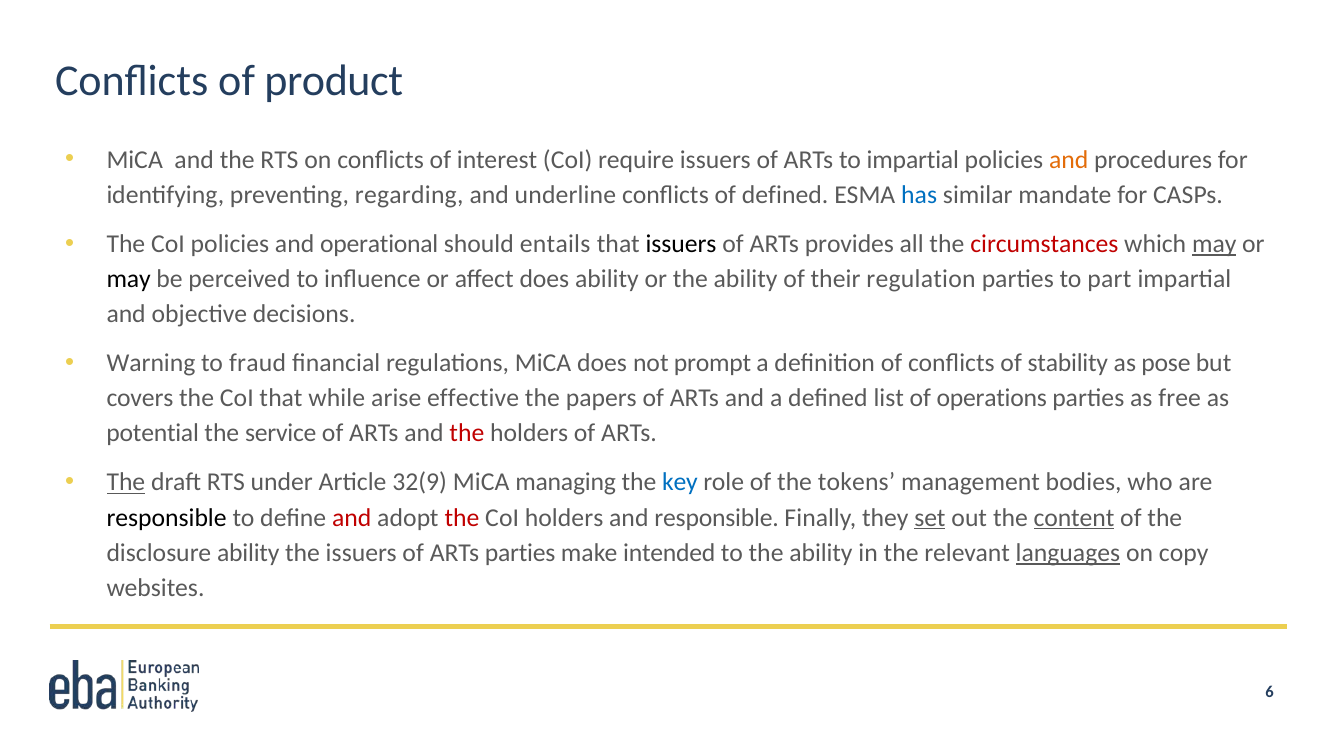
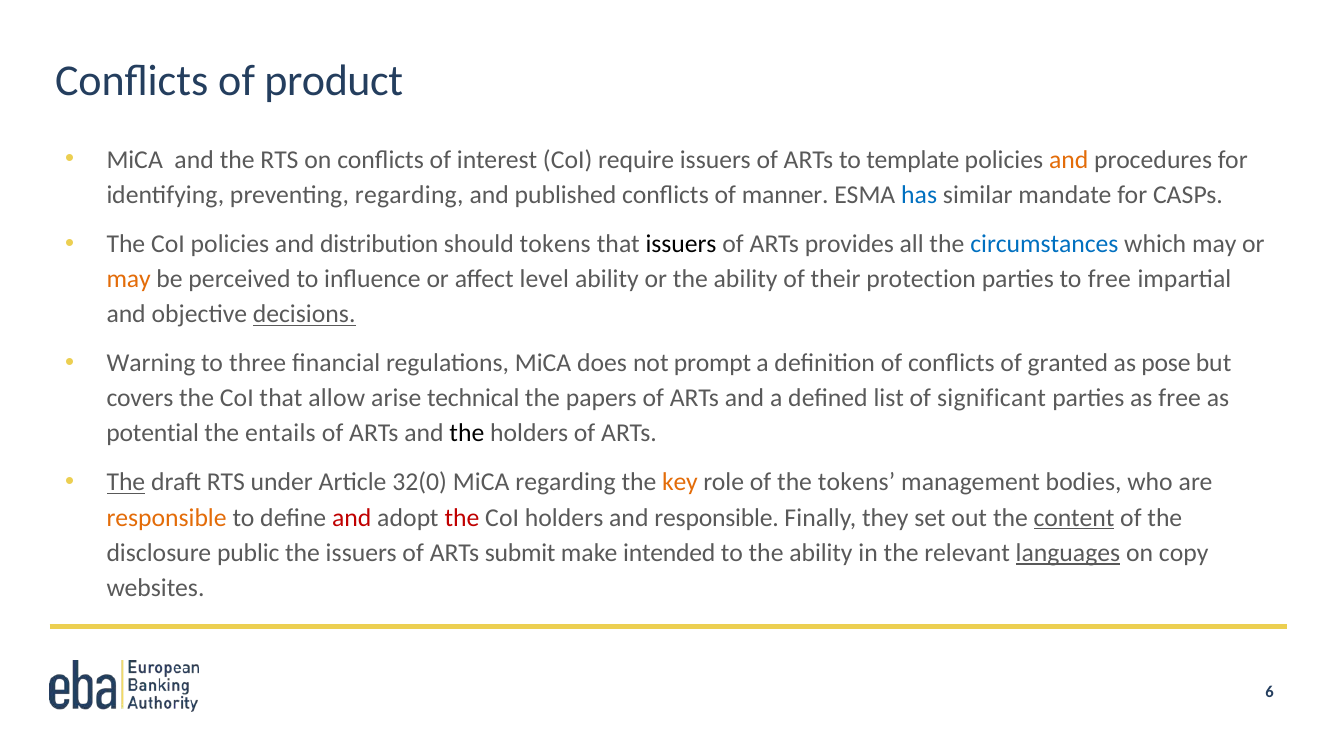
to impartial: impartial -> template (913, 160)
underline: underline -> published (566, 195)
of defined: defined -> manner (785, 195)
operational: operational -> distribution (379, 244)
should entails: entails -> tokens (555, 244)
circumstances colour: red -> blue (1044, 244)
may underline: present -> none (1214, 244)
may colour: black -> orange (129, 279)
affect does: does -> level (544, 279)
regulation: regulation -> protection (921, 279)
to part: part -> free (1109, 279)
decisions underline: none -> present (304, 314)
fraud: fraud -> three (258, 363)
stability: stability -> granted (1068, 363)
while: while -> allow (337, 398)
effective: effective -> technical (473, 398)
operations: operations -> significant (992, 398)
service: service -> entails (280, 434)
the colour: red -> black (467, 434)
32(9: 32(9 -> 32(0 (420, 482)
MiCA managing: managing -> regarding (565, 482)
key colour: blue -> orange (680, 482)
responsible colour: black -> orange (167, 518)
set underline: present -> none (930, 518)
disclosure ability: ability -> public (248, 553)
ARTs parties: parties -> submit (520, 553)
